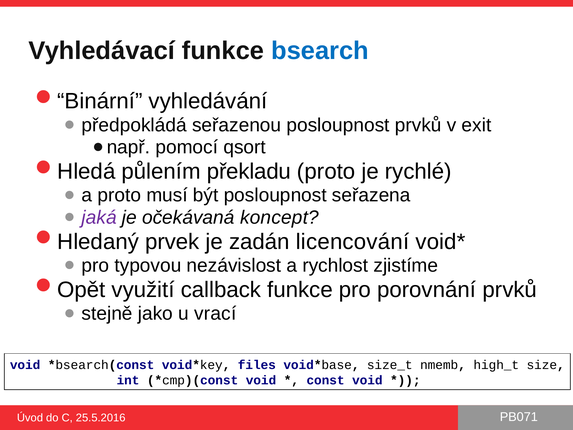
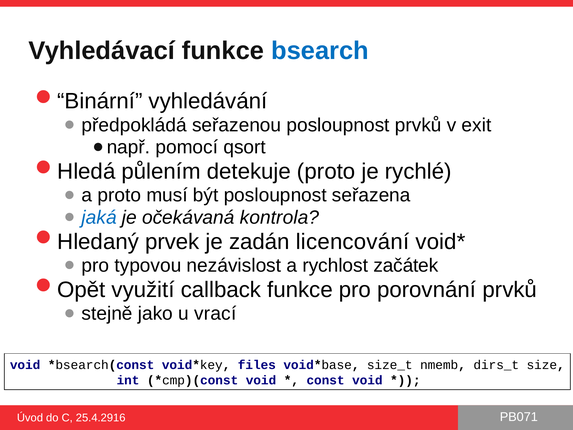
překladu: překladu -> detekuje (249, 171)
jaká colour: purple -> blue (99, 217)
koncept: koncept -> kontrola (280, 217)
zjistíme: zjistíme -> začátek (406, 265)
high_t: high_t -> dirs_t (496, 365)
25.5.2016: 25.5.2016 -> 25.4.2916 (101, 417)
